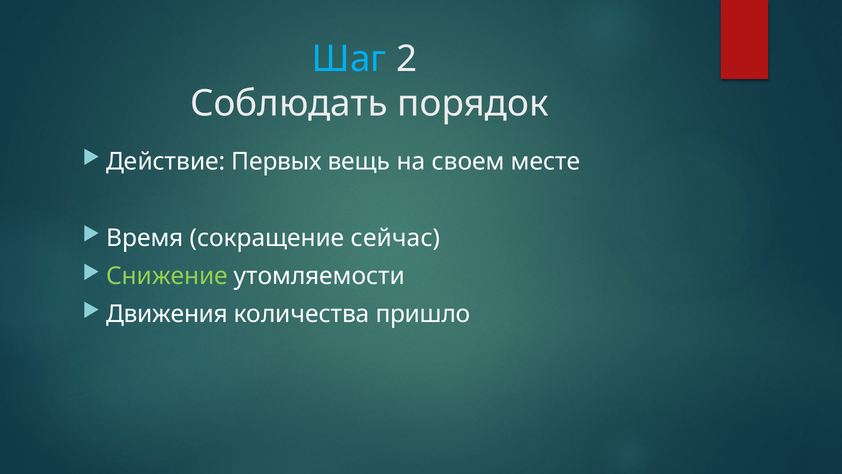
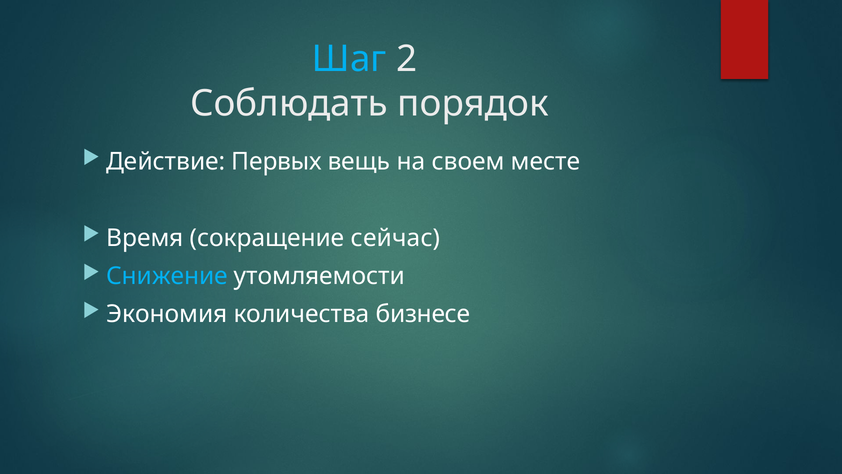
Снижение colour: light green -> light blue (167, 276)
Движения: Движения -> Экономия (167, 314)
пришло: пришло -> бизнесе (423, 314)
